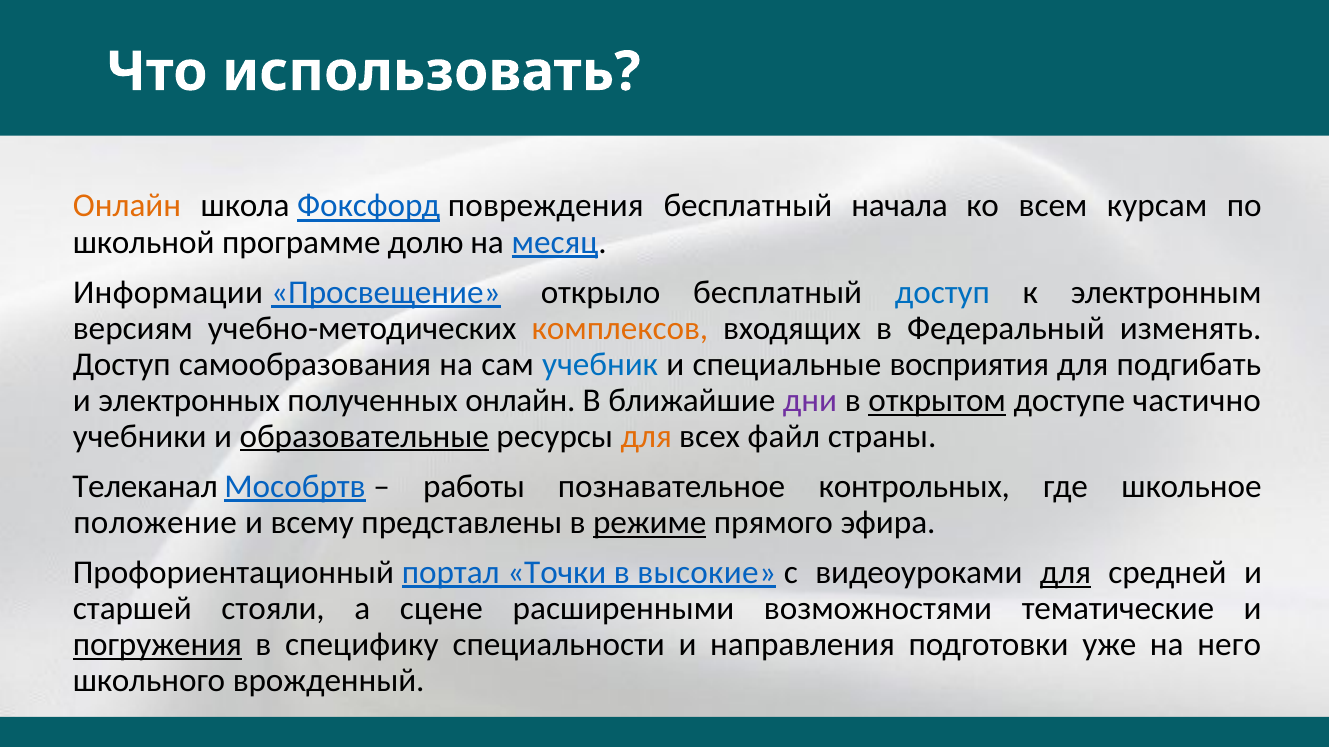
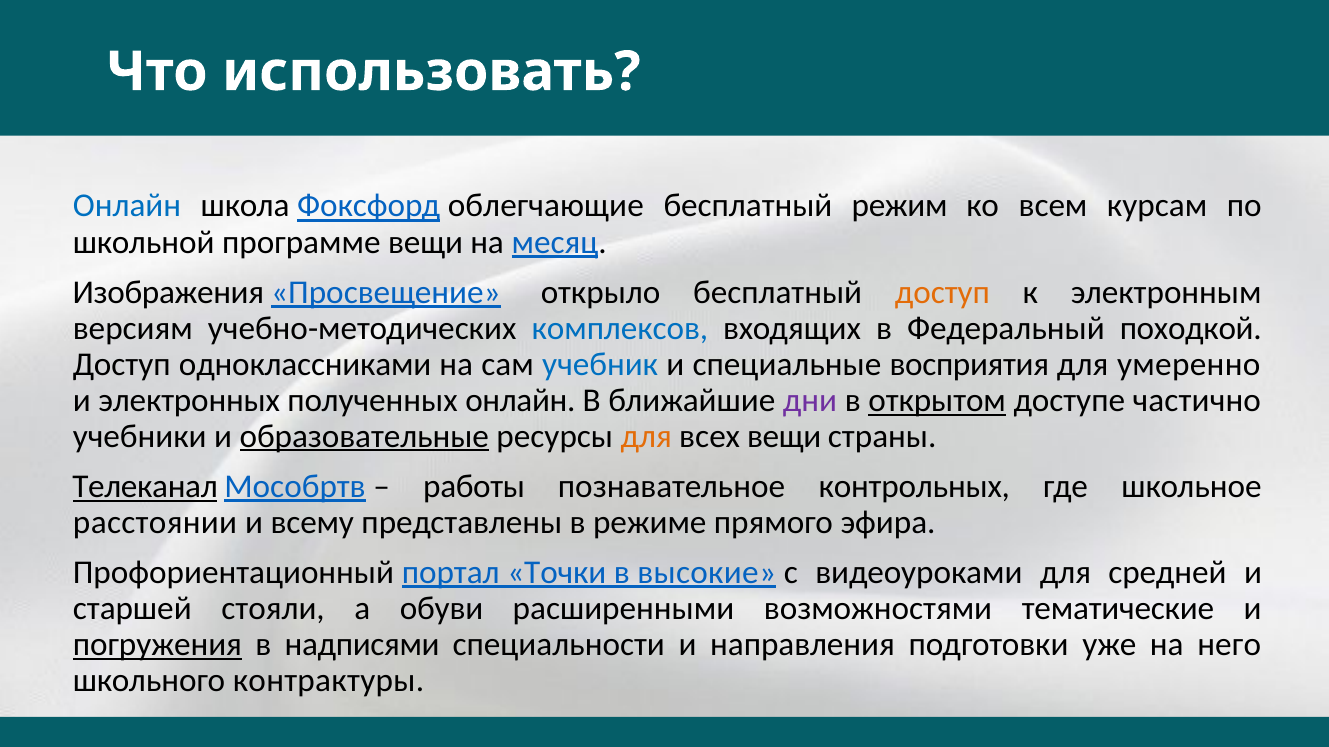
Онлайн colour: orange -> blue (127, 206)
повреждения: повреждения -> облегчающие (546, 206)
начала: начала -> режим (900, 206)
программе долю: долю -> вещи (426, 242)
Информации: Информации -> Изображения (168, 293)
доступ colour: blue -> orange (942, 293)
комплексов colour: orange -> blue (620, 329)
изменять: изменять -> походкой (1191, 329)
самообразования: самообразования -> одноклассниками (305, 365)
подгибать: подгибать -> умеренно (1189, 365)
всех файл: файл -> вещи (784, 436)
Телеканал underline: none -> present (145, 487)
положение: положение -> расстоянии (155, 523)
режиме underline: present -> none (650, 523)
для underline: present -> none (1065, 573)
сцене: сцене -> обуви (442, 609)
специфику: специфику -> надписями (362, 645)
врожденный: врожденный -> контрактуры (328, 681)
